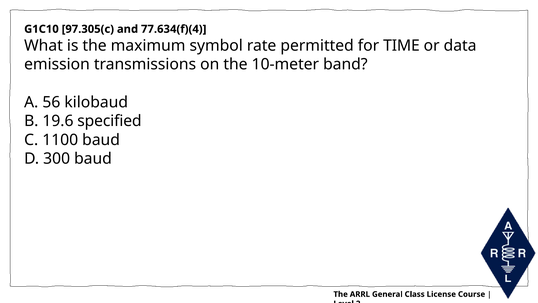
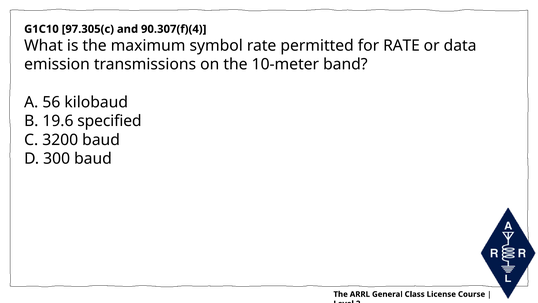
77.634(f)(4: 77.634(f)(4 -> 90.307(f)(4 (174, 29)
for TIME: TIME -> RATE (401, 46)
1100: 1100 -> 3200 (60, 140)
